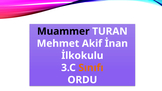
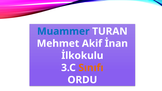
Muammer colour: black -> blue (63, 31)
